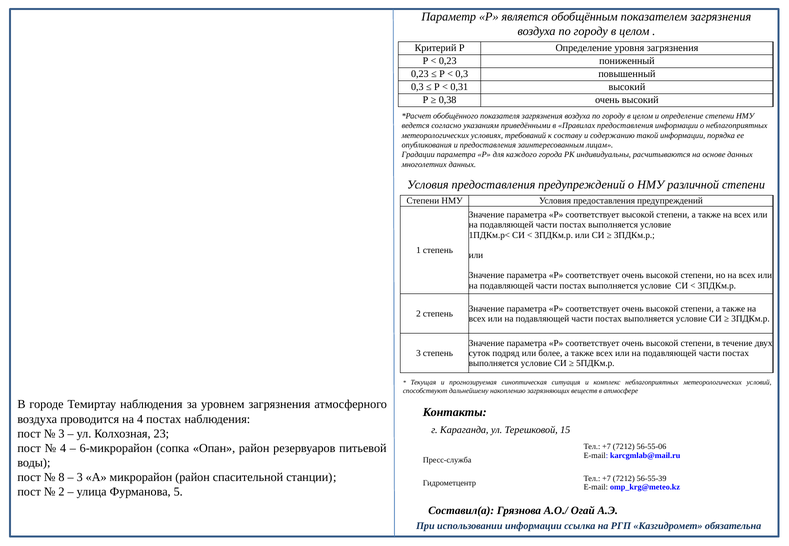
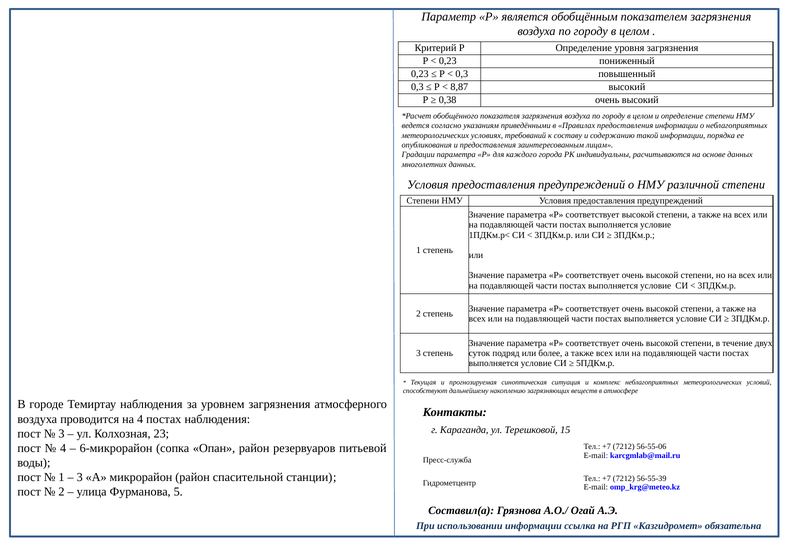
0,31: 0,31 -> 8,87 (459, 87)
8: 8 -> 1 (62, 477)
